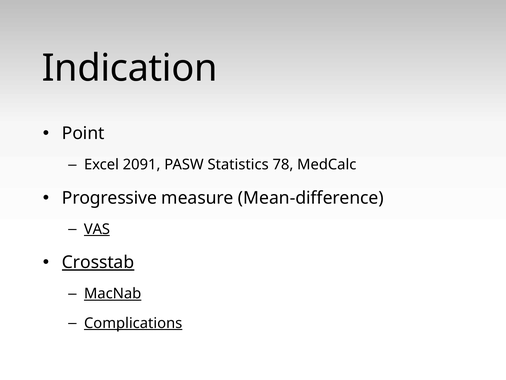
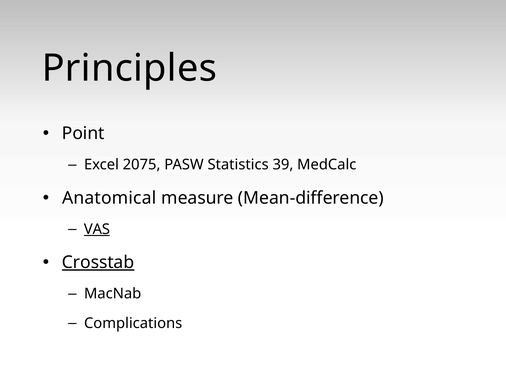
Indication: Indication -> Principles (129, 68)
2091: 2091 -> 2075 (142, 164)
78: 78 -> 39 (283, 164)
Progressive: Progressive -> Anatomical (109, 198)
MacNab underline: present -> none (113, 293)
Complications underline: present -> none (133, 323)
